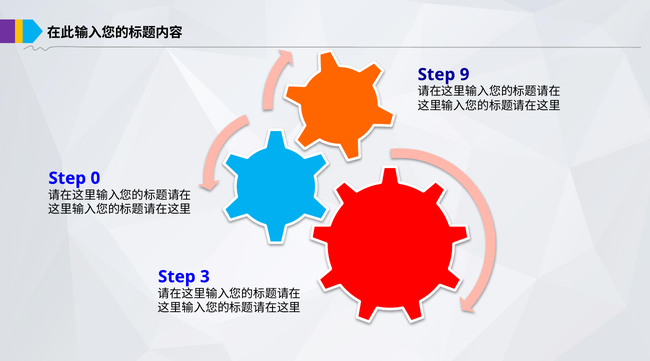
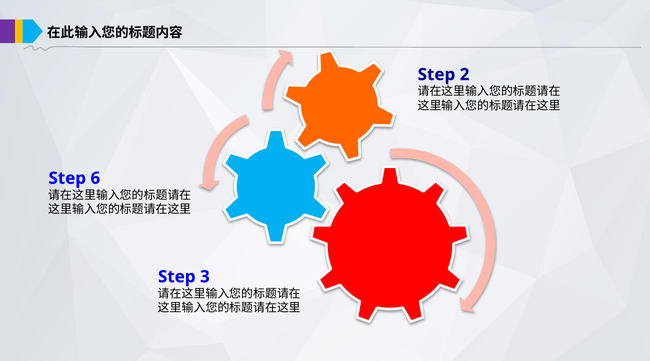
9: 9 -> 2 (465, 75)
0: 0 -> 6 (95, 178)
